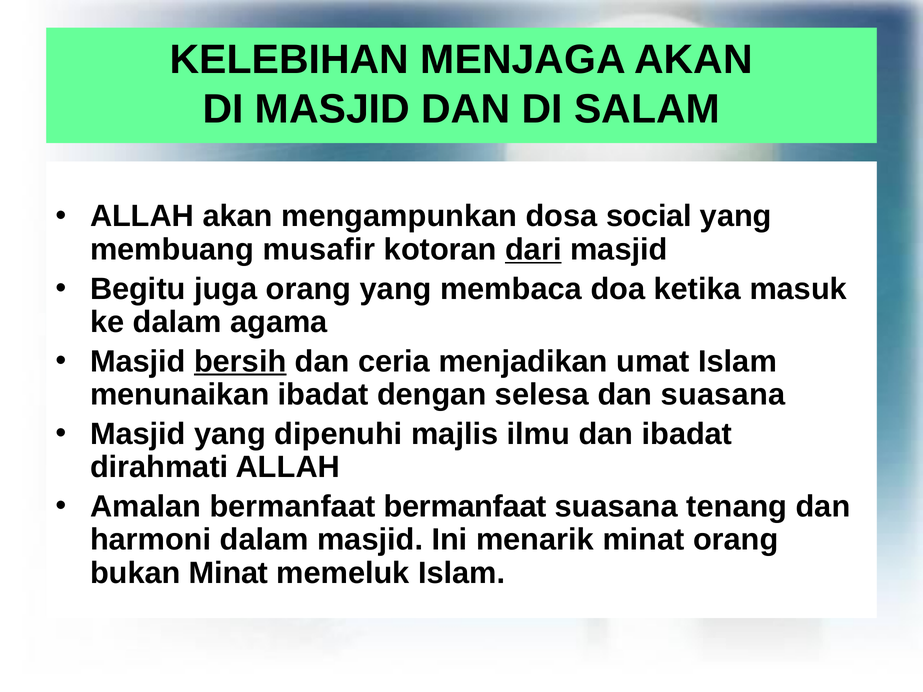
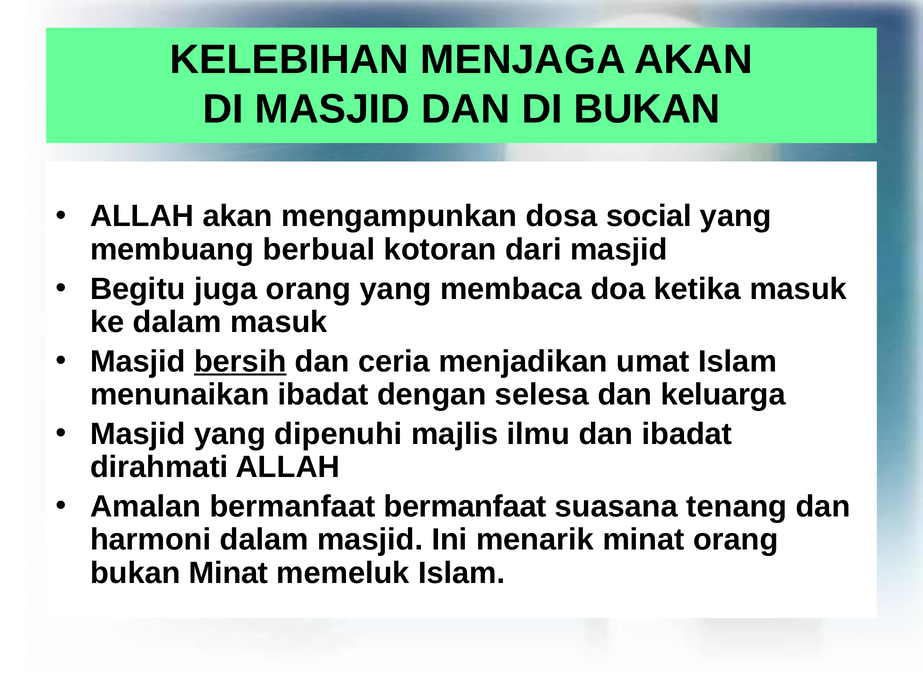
DI SALAM: SALAM -> BUKAN (647, 109)
musafir: musafir -> berbual (319, 250)
dari underline: present -> none (533, 250)
dalam agama: agama -> masuk (279, 322)
dan suasana: suasana -> keluarga (723, 395)
